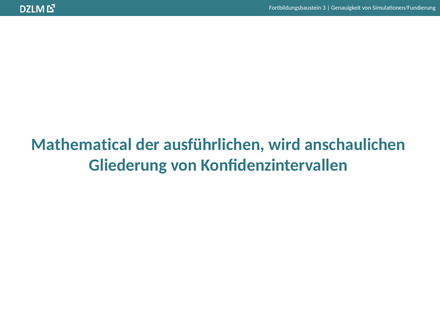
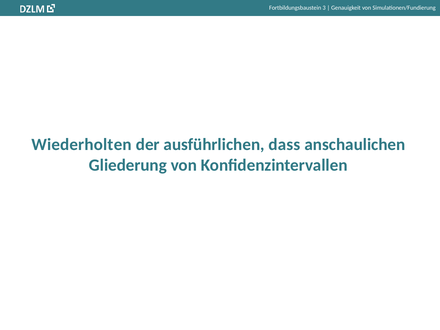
Mathematical: Mathematical -> Wiederholten (81, 145)
wird: wird -> dass (284, 145)
